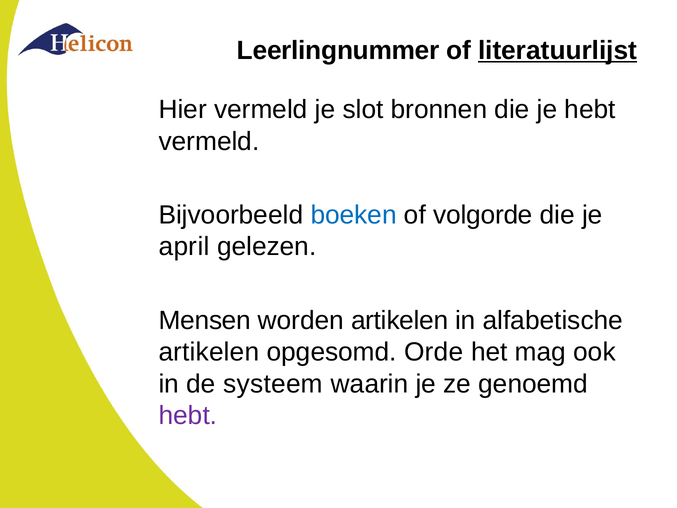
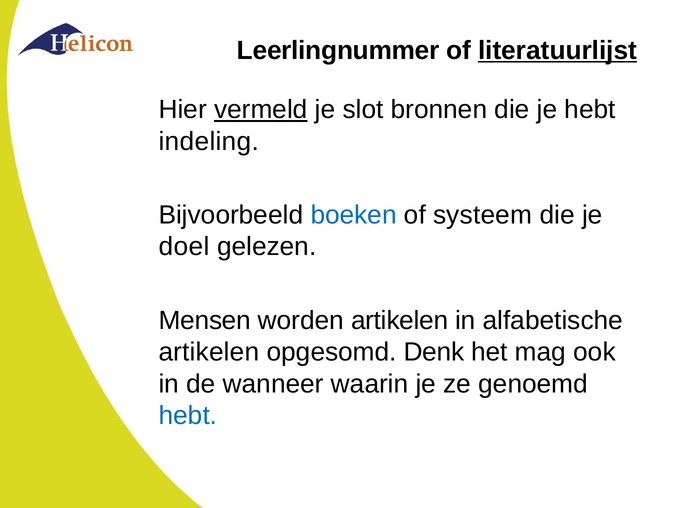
vermeld underline: none -> present (261, 110)
vermeld: vermeld -> indeling (209, 141)
volgorde: volgorde -> systeem (483, 215)
april: april -> doel (184, 247)
Orde: Orde -> Denk (434, 352)
systeem: systeem -> wanneer (273, 384)
hebt colour: purple -> blue (188, 415)
